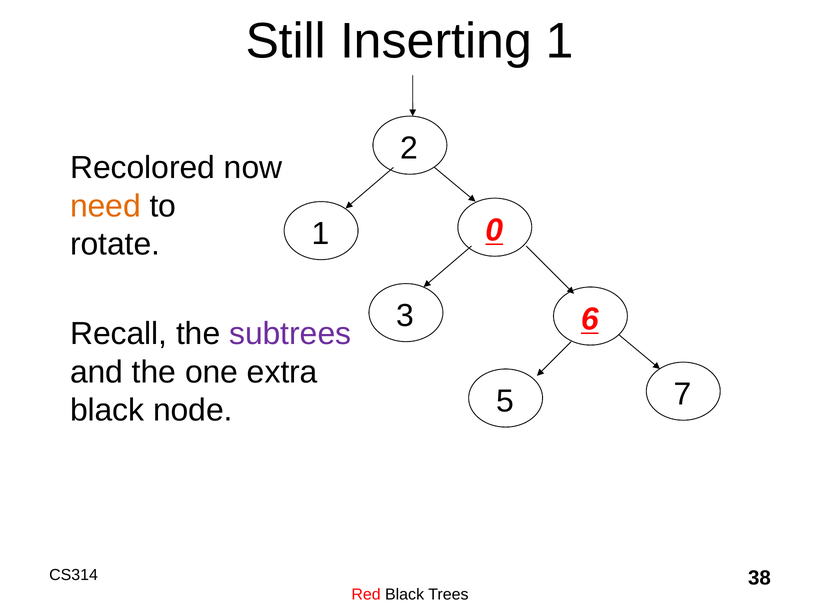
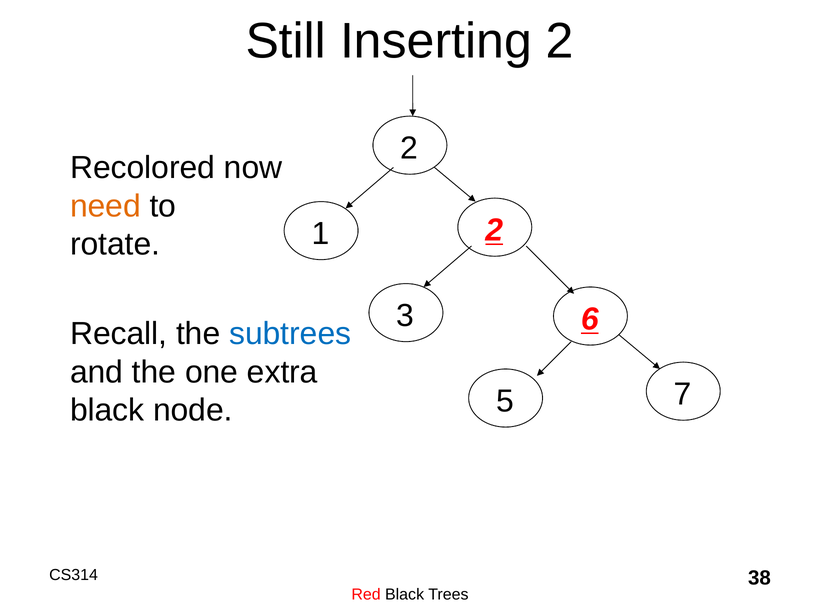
Inserting 1: 1 -> 2 (560, 41)
1 0: 0 -> 2 (494, 230)
subtrees colour: purple -> blue (290, 334)
